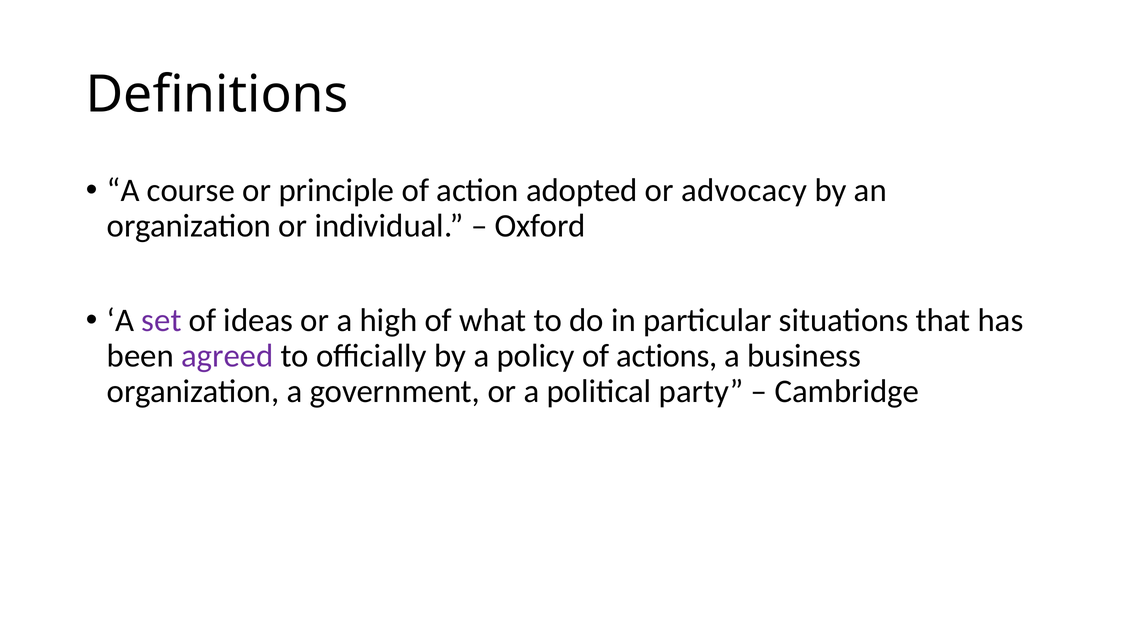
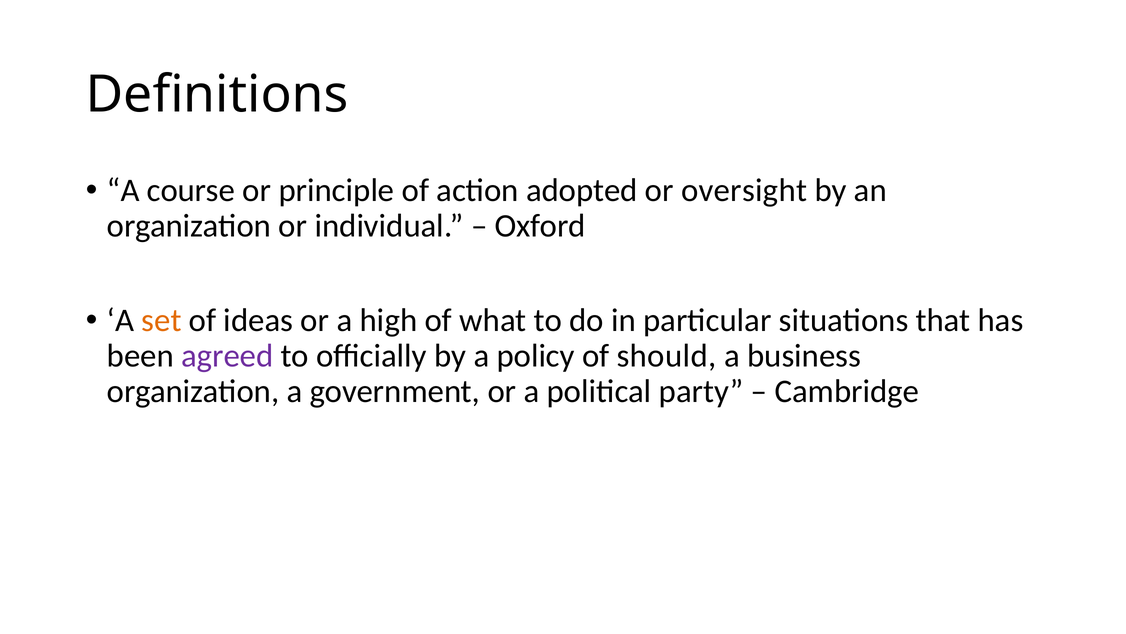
advocacy: advocacy -> oversight (744, 190)
set colour: purple -> orange (161, 320)
actions: actions -> should (666, 356)
